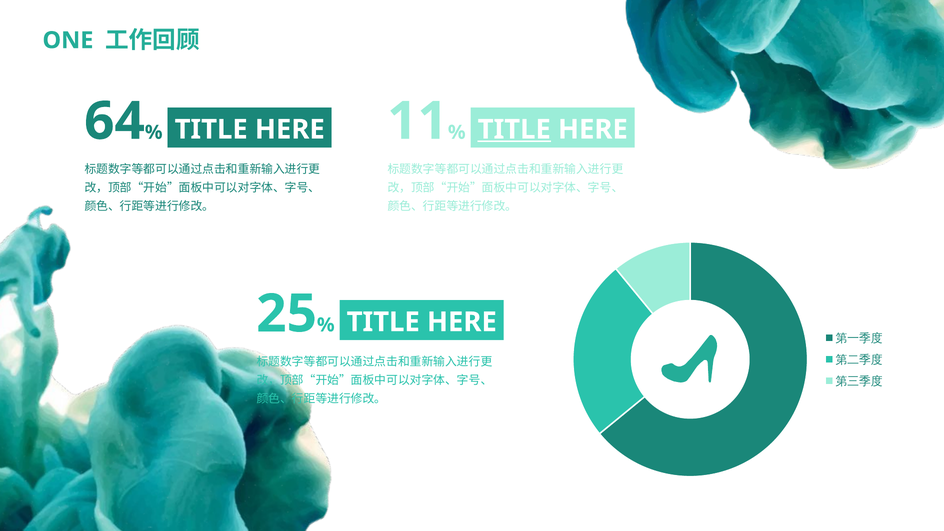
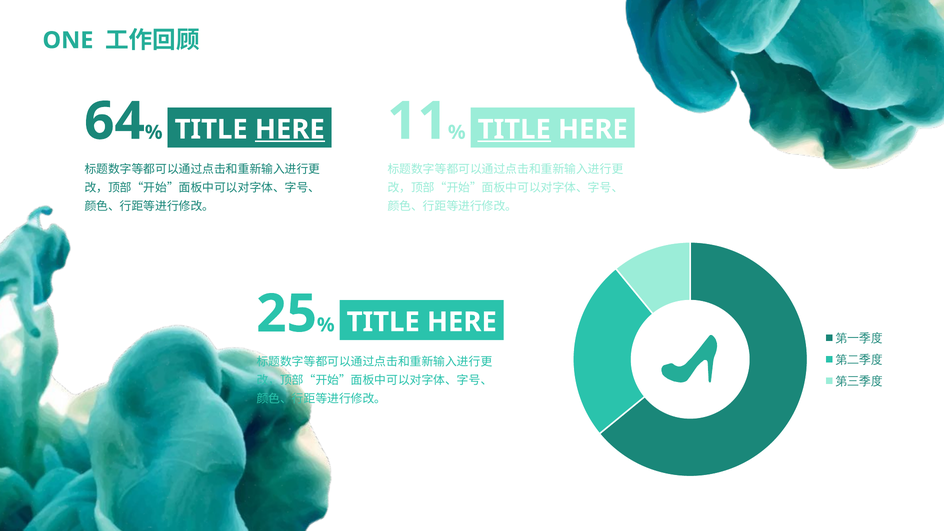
HERE underline: none -> present (290, 129)
